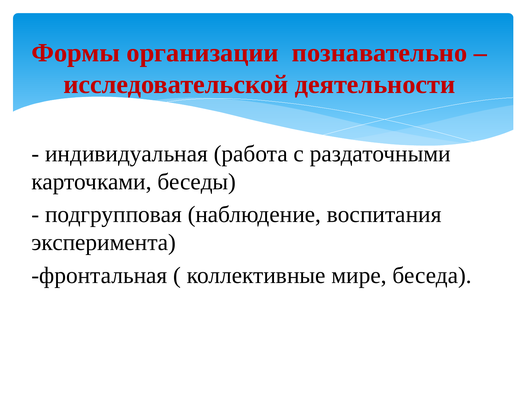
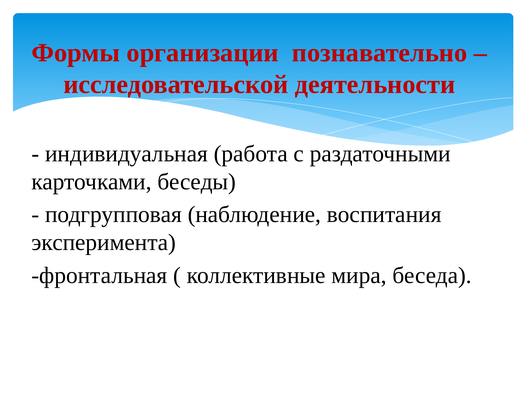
мире: мире -> мира (359, 275)
